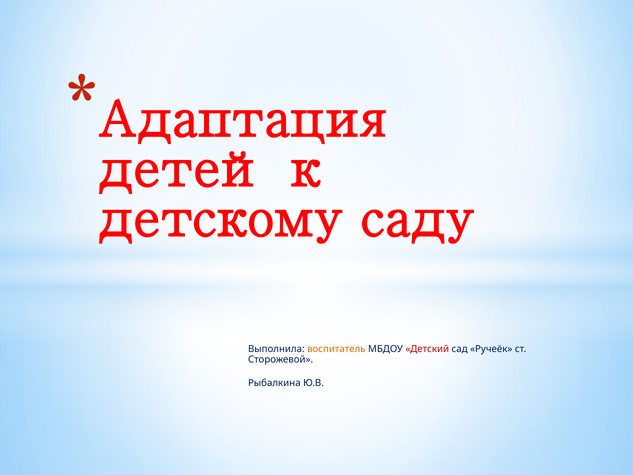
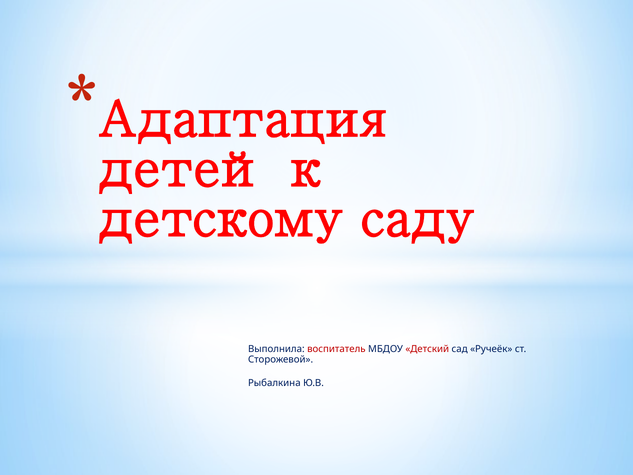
воспитатель colour: orange -> red (336, 349)
